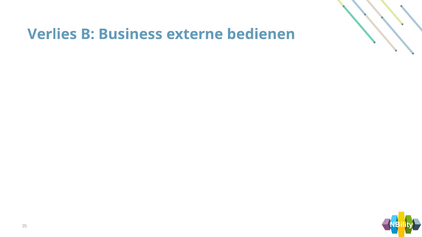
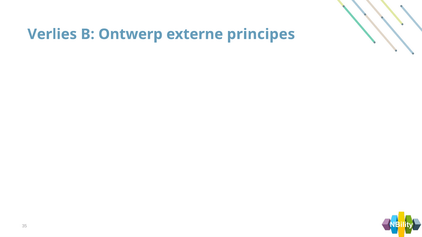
Business: Business -> Ontwerp (130, 34)
bedienen: bedienen -> principes (261, 34)
